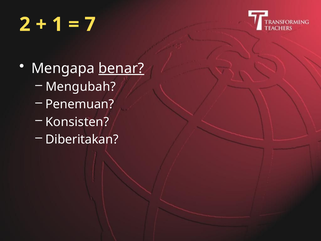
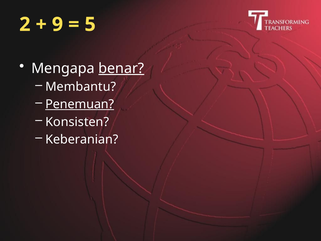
1: 1 -> 9 (57, 24)
7: 7 -> 5 (90, 24)
Mengubah: Mengubah -> Membantu (81, 87)
Penemuan underline: none -> present (80, 104)
Diberitakan: Diberitakan -> Keberanian (82, 139)
